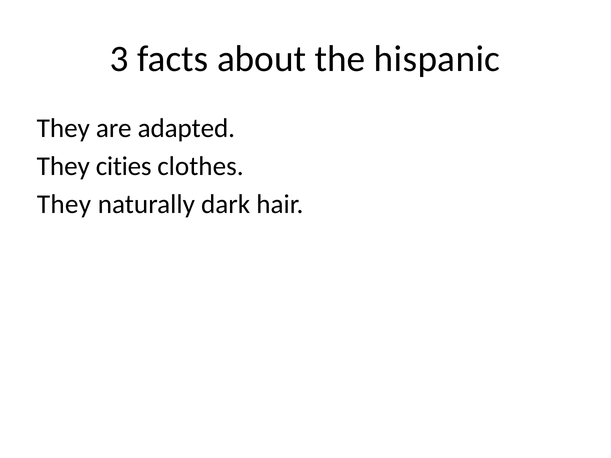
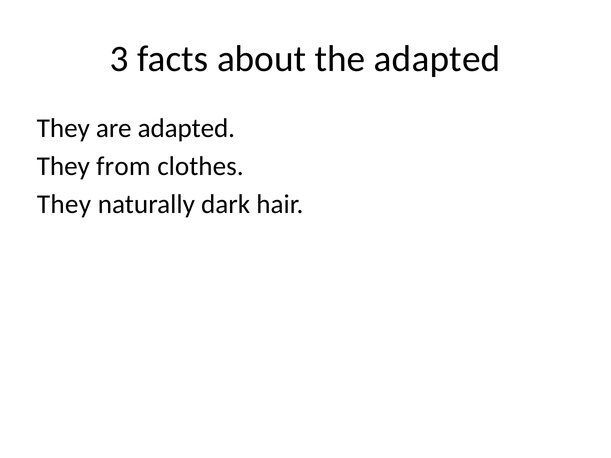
the hispanic: hispanic -> adapted (437, 59)
cities: cities -> from (123, 166)
